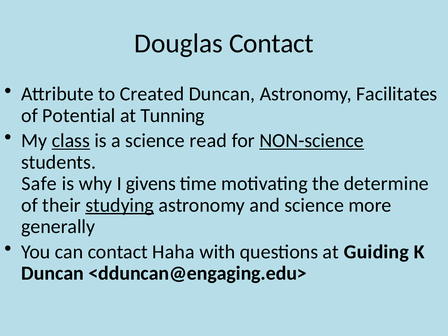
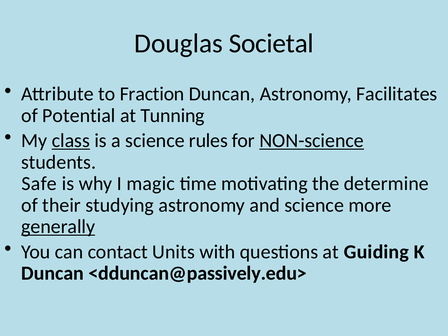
Douglas Contact: Contact -> Societal (271, 43)
Created: Created -> Fraction (152, 94)
read: read -> rules (208, 141)
givens: givens -> magic (151, 184)
studying underline: present -> none (120, 205)
generally underline: none -> present (58, 227)
Haha: Haha -> Units (174, 252)
<dduncan@engaging.edu>: <dduncan@engaging.edu> -> <dduncan@passively.edu> (198, 273)
